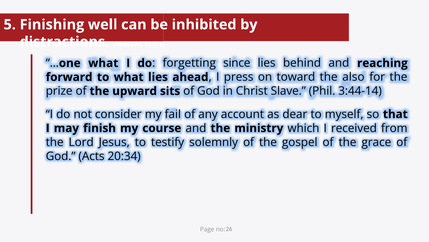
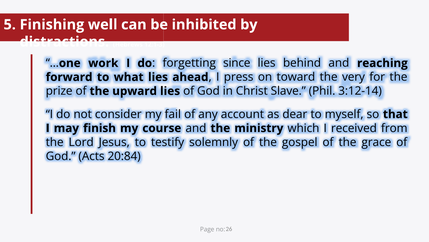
…one what: what -> work (103, 63)
also: also -> very (354, 77)
upward sits: sits -> lies (170, 91)
3:44-14: 3:44-14 -> 3:12-14 (360, 91)
20:34: 20:34 -> 20:84 (124, 156)
